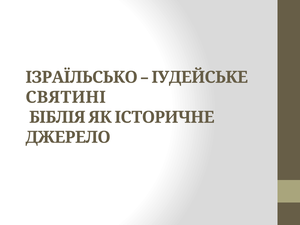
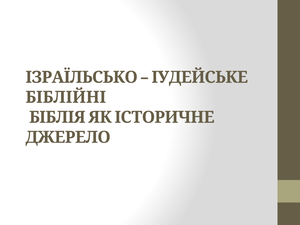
СВЯТИНІ: СВЯТИНІ -> БІБЛІЙНІ (66, 97)
